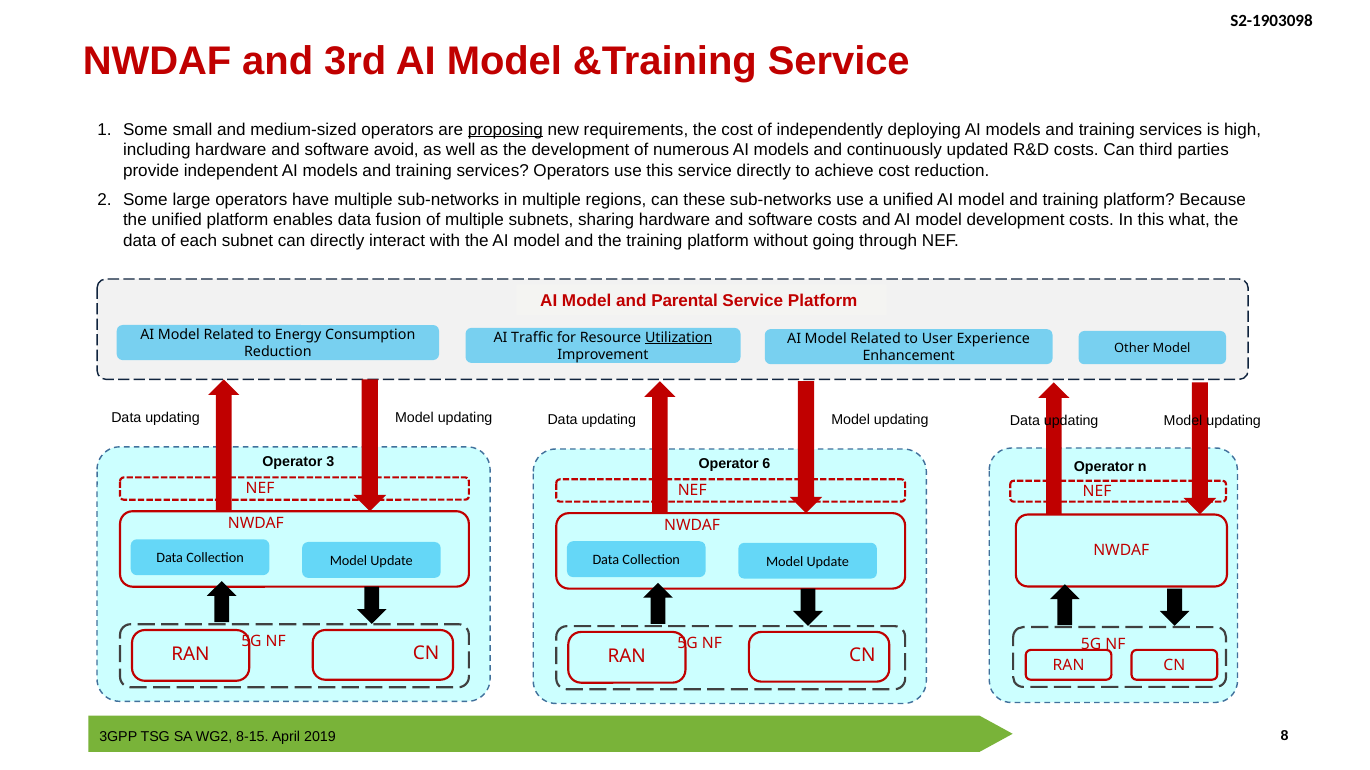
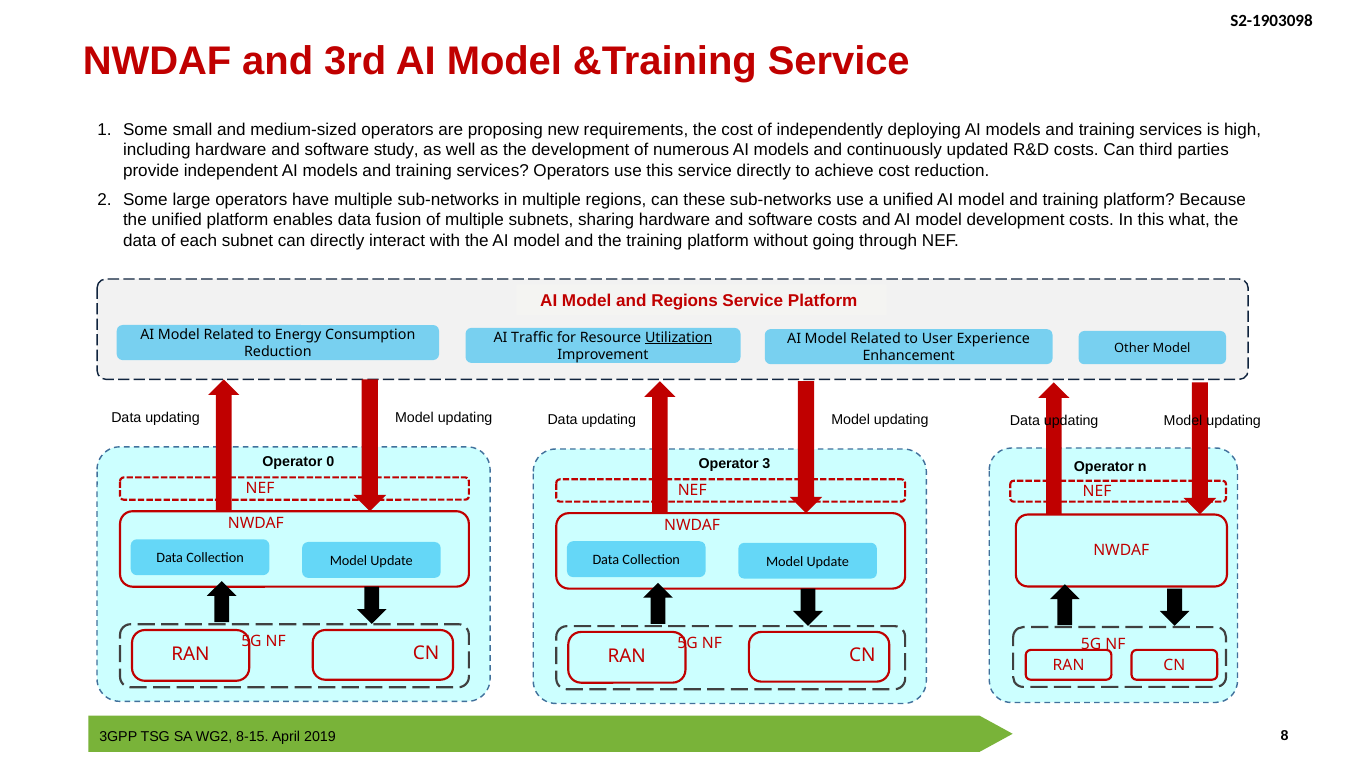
proposing underline: present -> none (505, 130)
avoid: avoid -> study (396, 150)
and Parental: Parental -> Regions (685, 301)
3: 3 -> 0 (330, 462)
6: 6 -> 3 (766, 464)
